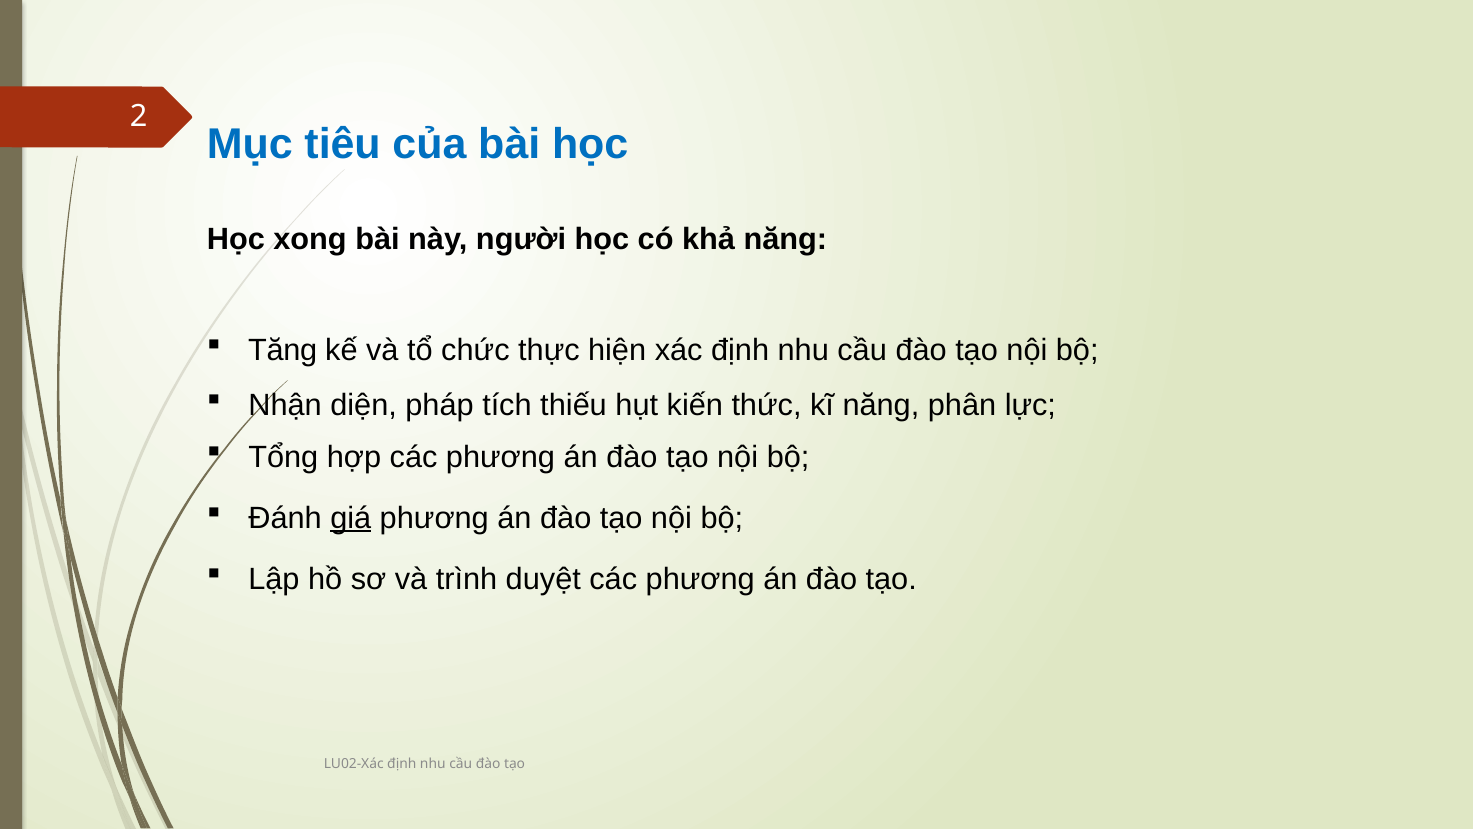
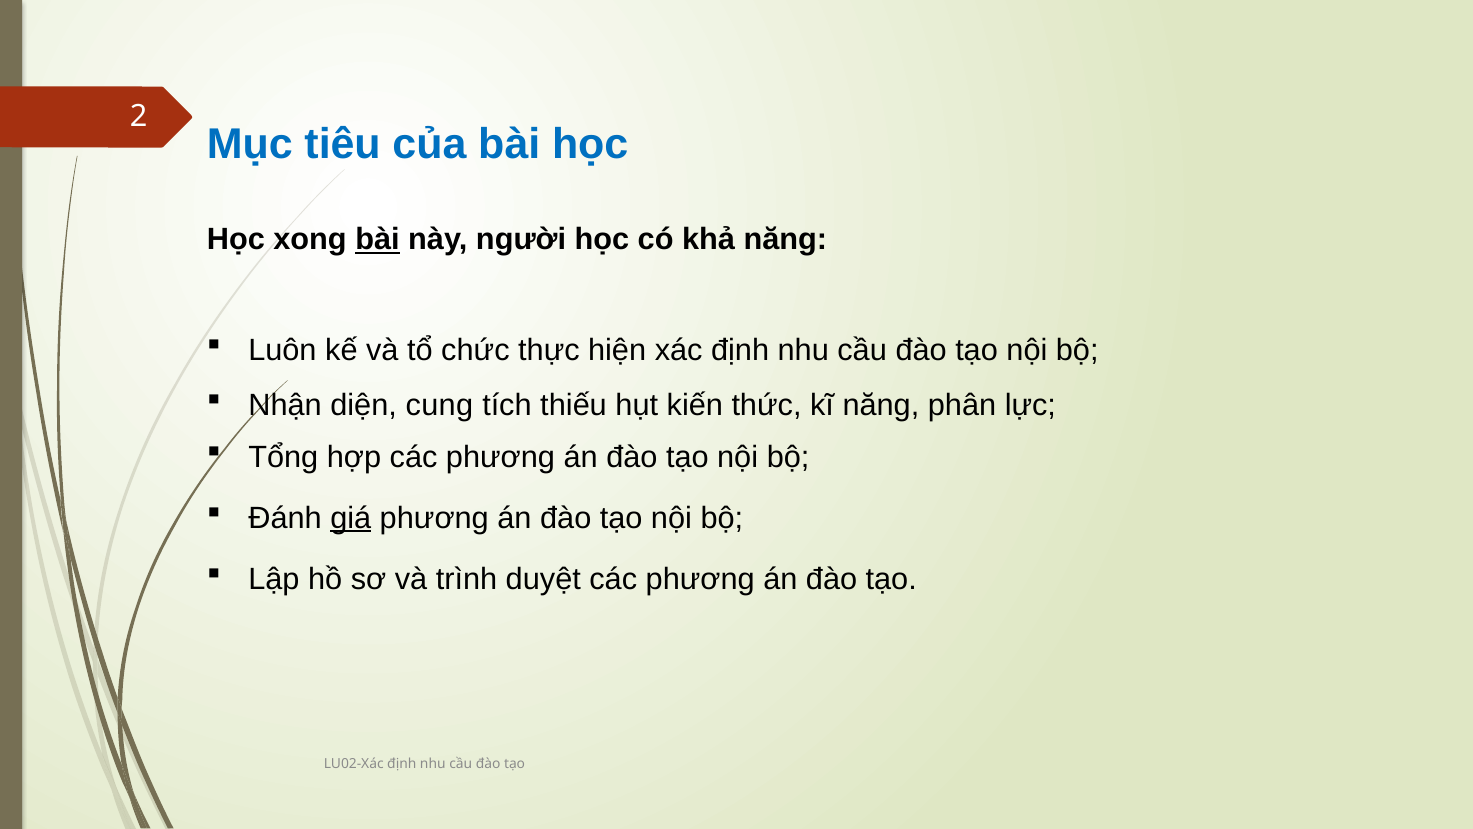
bài underline: none -> present (378, 240)
Tăng: Tăng -> Luôn (282, 350)
pháp: pháp -> cung (439, 405)
